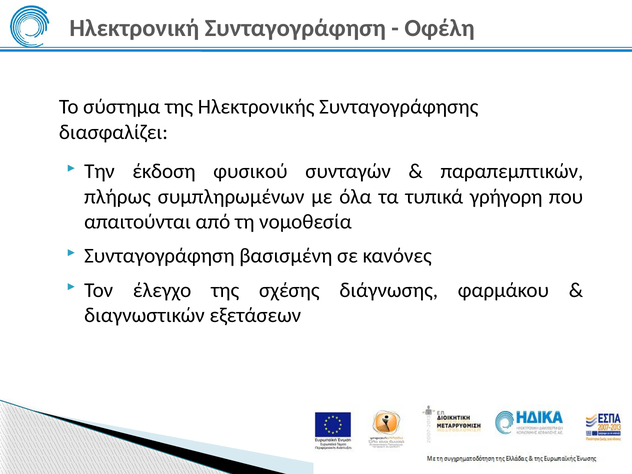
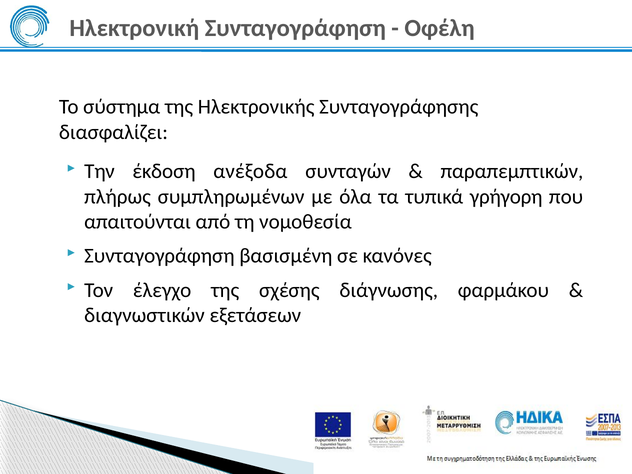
φυσικού: φυσικού -> ανέξοδα (250, 171)
